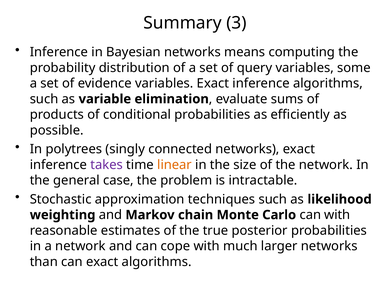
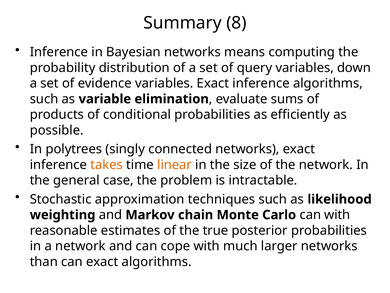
3: 3 -> 8 (236, 23)
some: some -> down (354, 68)
takes colour: purple -> orange (107, 164)
